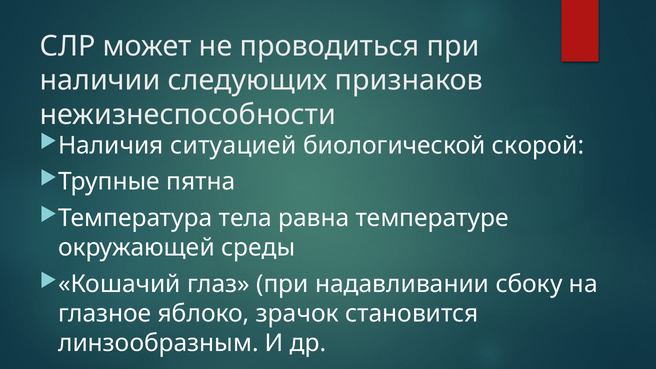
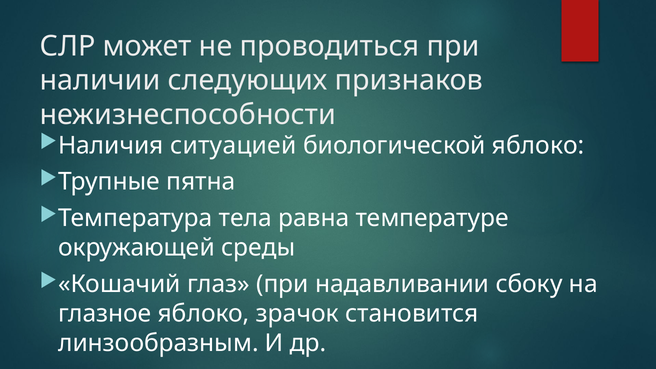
биологической скорой: скорой -> яблоко (538, 145)
